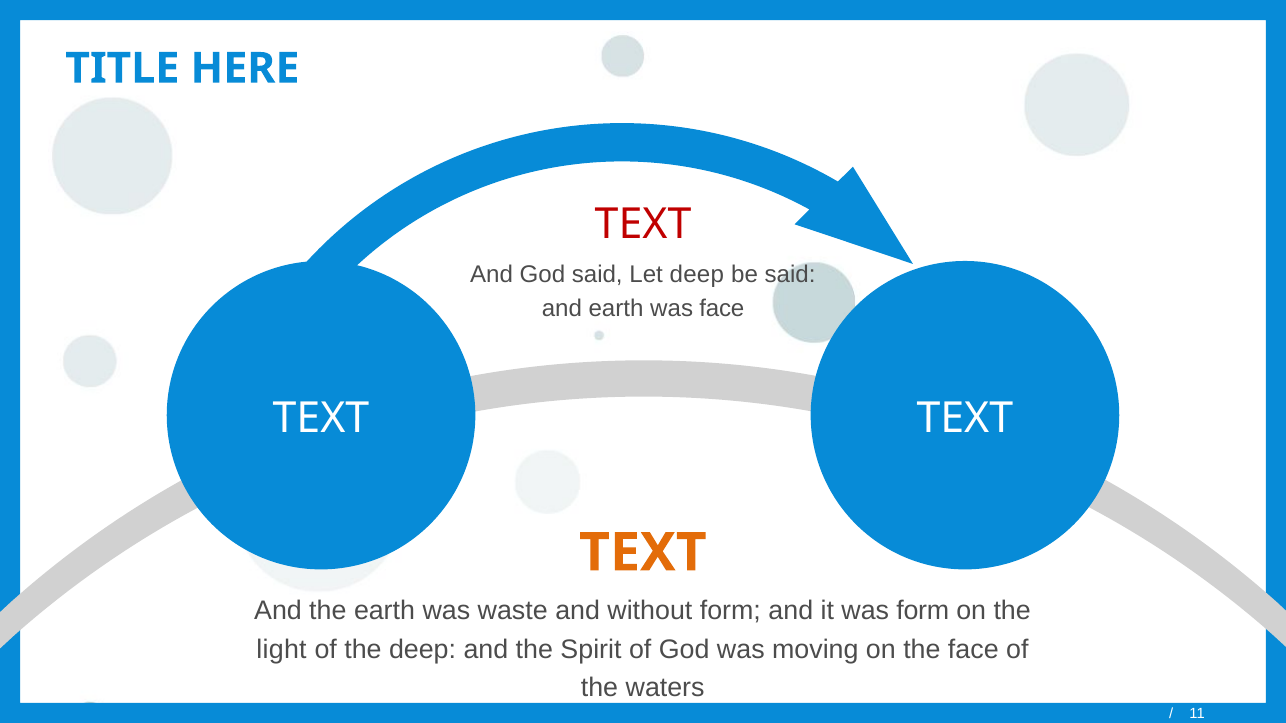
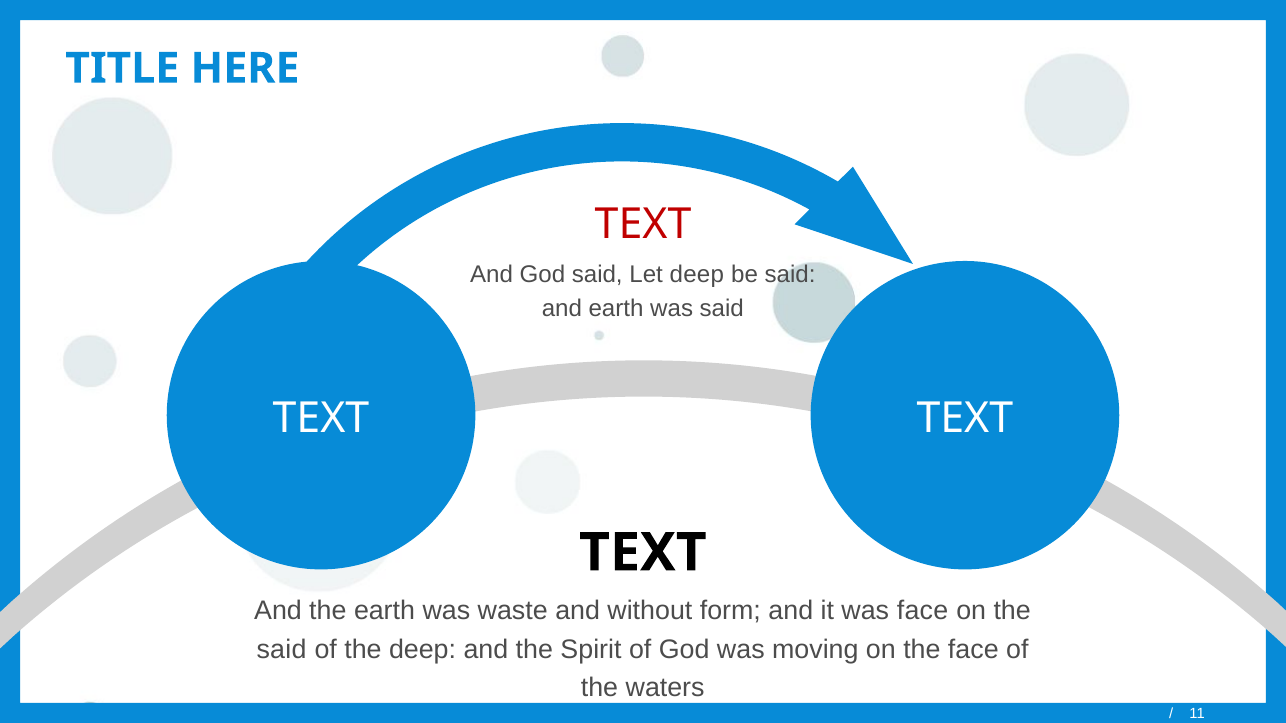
was face: face -> said (722, 309)
TEXT colour: orange -> black (643, 553)
was form: form -> face (923, 611)
light: light -> said (282, 650)
